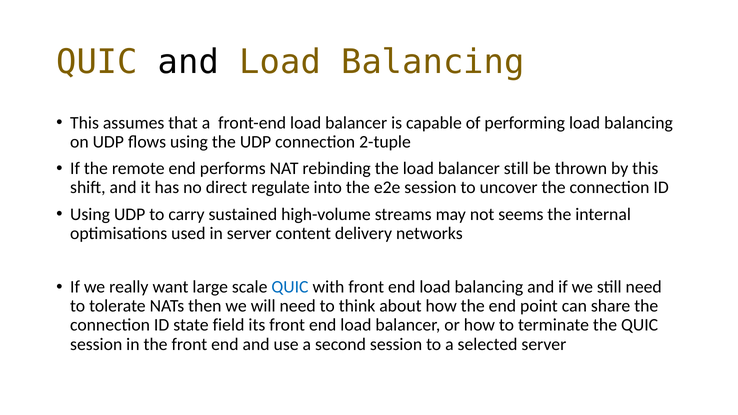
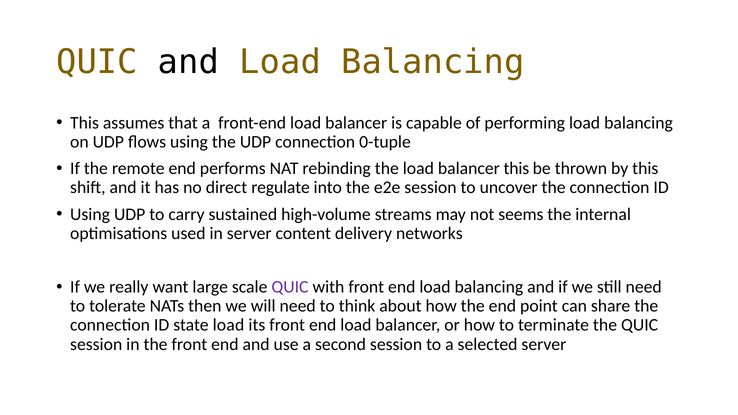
2-tuple: 2-tuple -> 0-tuple (385, 142)
balancer still: still -> this (516, 169)
QUIC colour: blue -> purple (290, 287)
state field: field -> load (228, 325)
